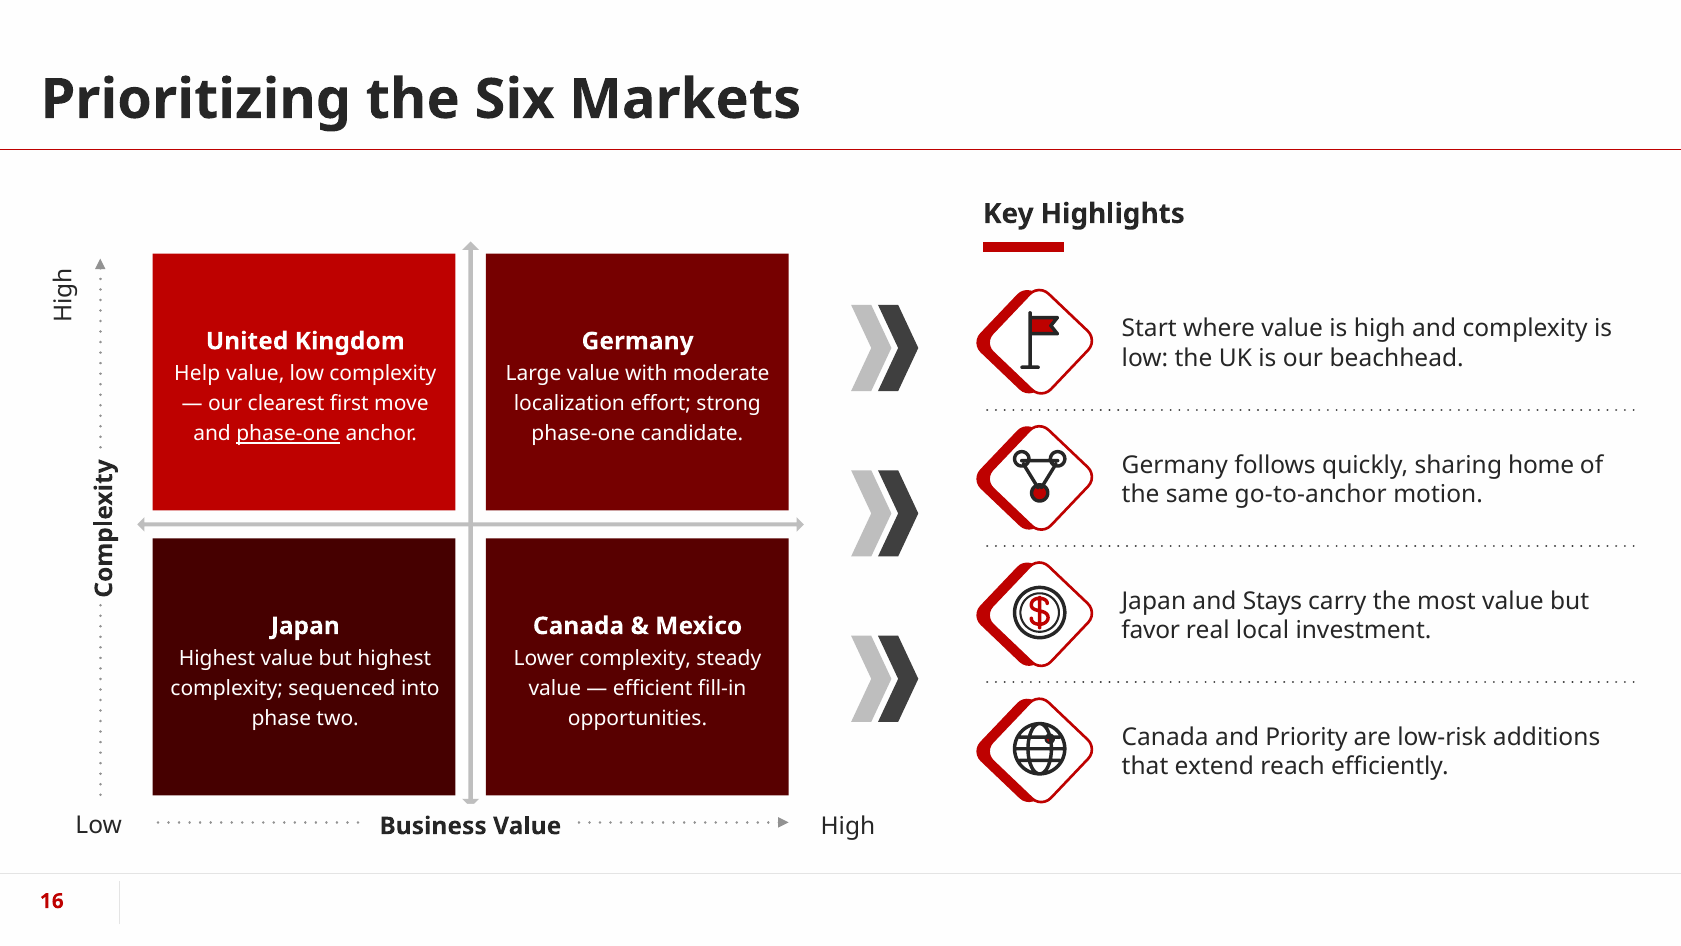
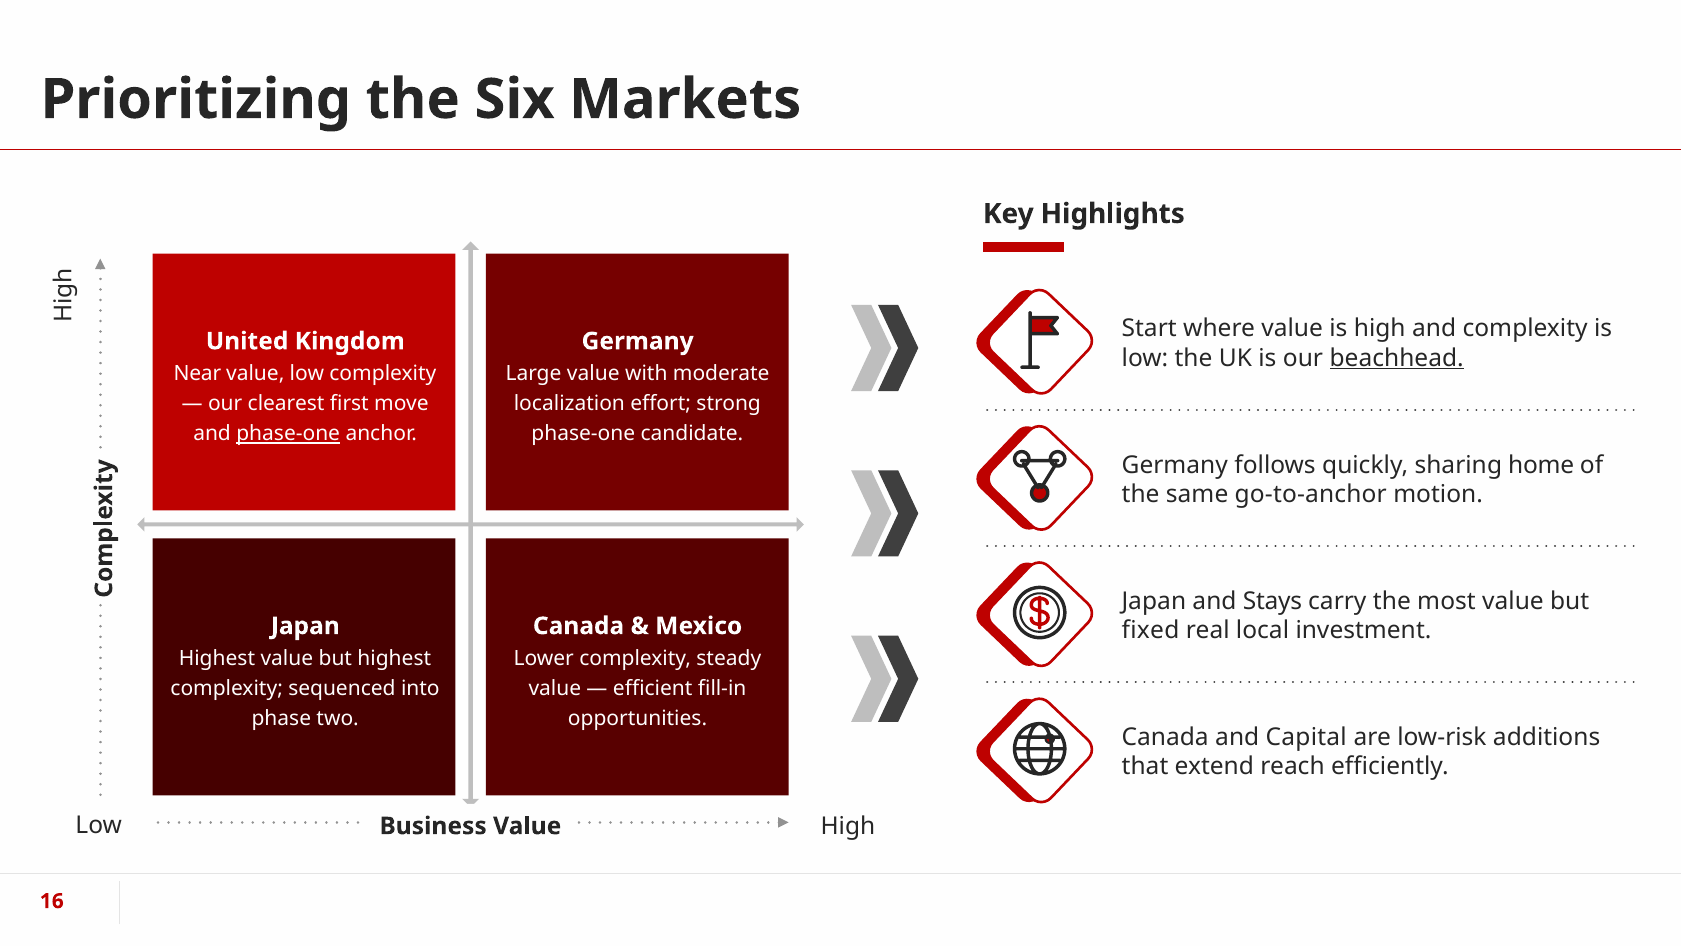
beachhead underline: none -> present (1397, 358)
Help: Help -> Near (197, 373)
favor: favor -> fixed (1151, 630)
Priority: Priority -> Capital (1306, 737)
